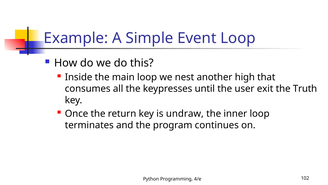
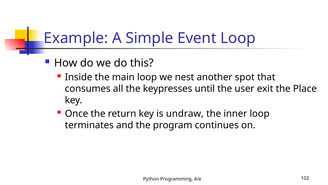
high: high -> spot (245, 77)
Truth: Truth -> Place (305, 88)
